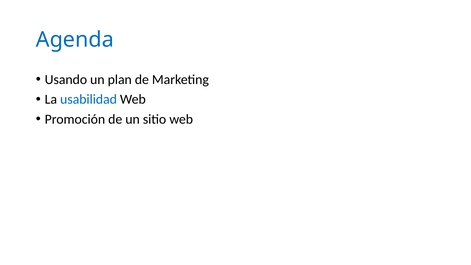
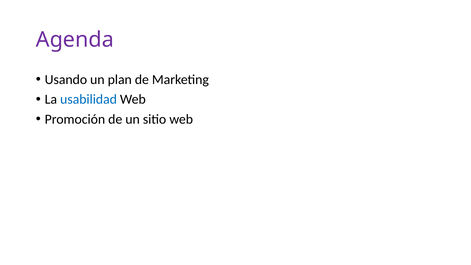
Agenda colour: blue -> purple (75, 40)
